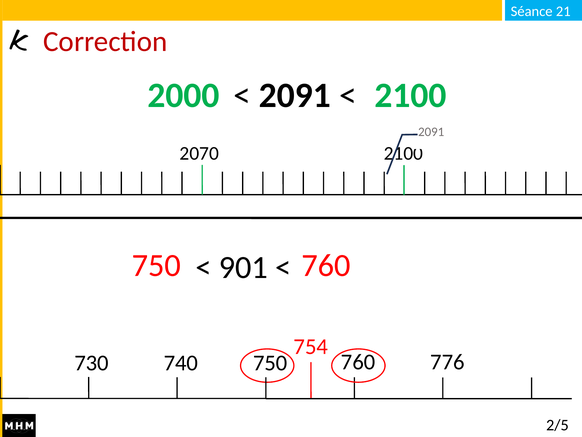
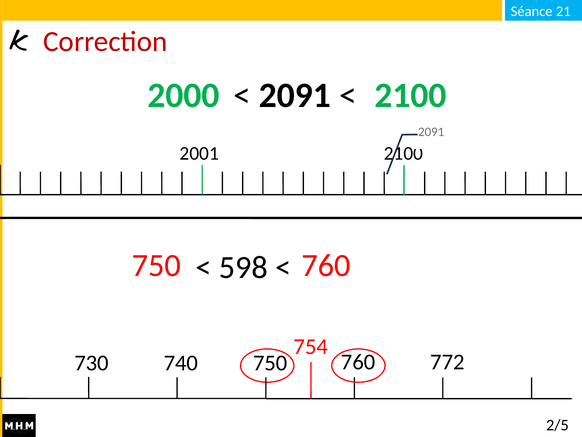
2070: 2070 -> 2001 (199, 153)
901: 901 -> 598 (243, 267)
776: 776 -> 772 (447, 362)
